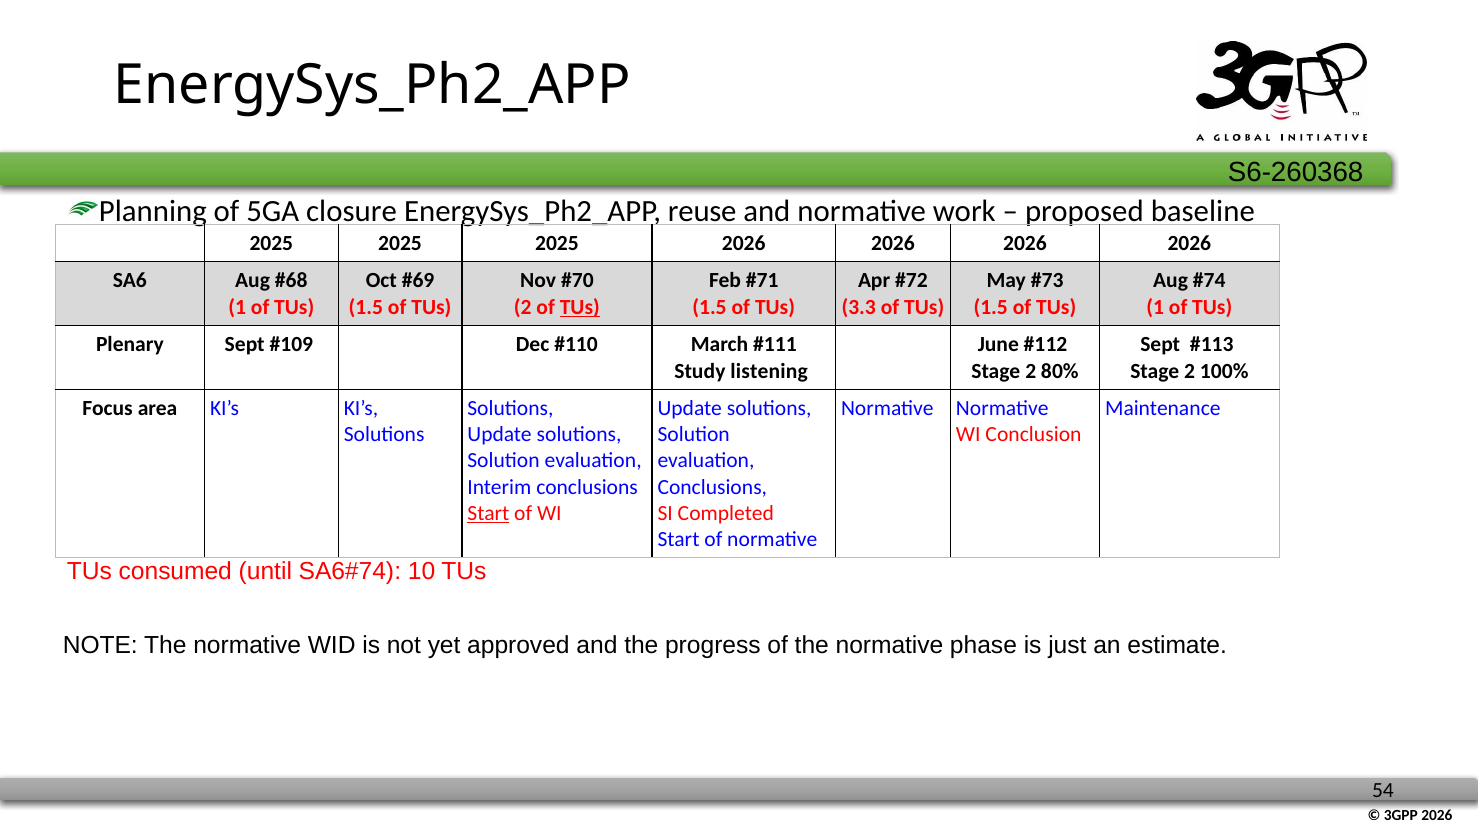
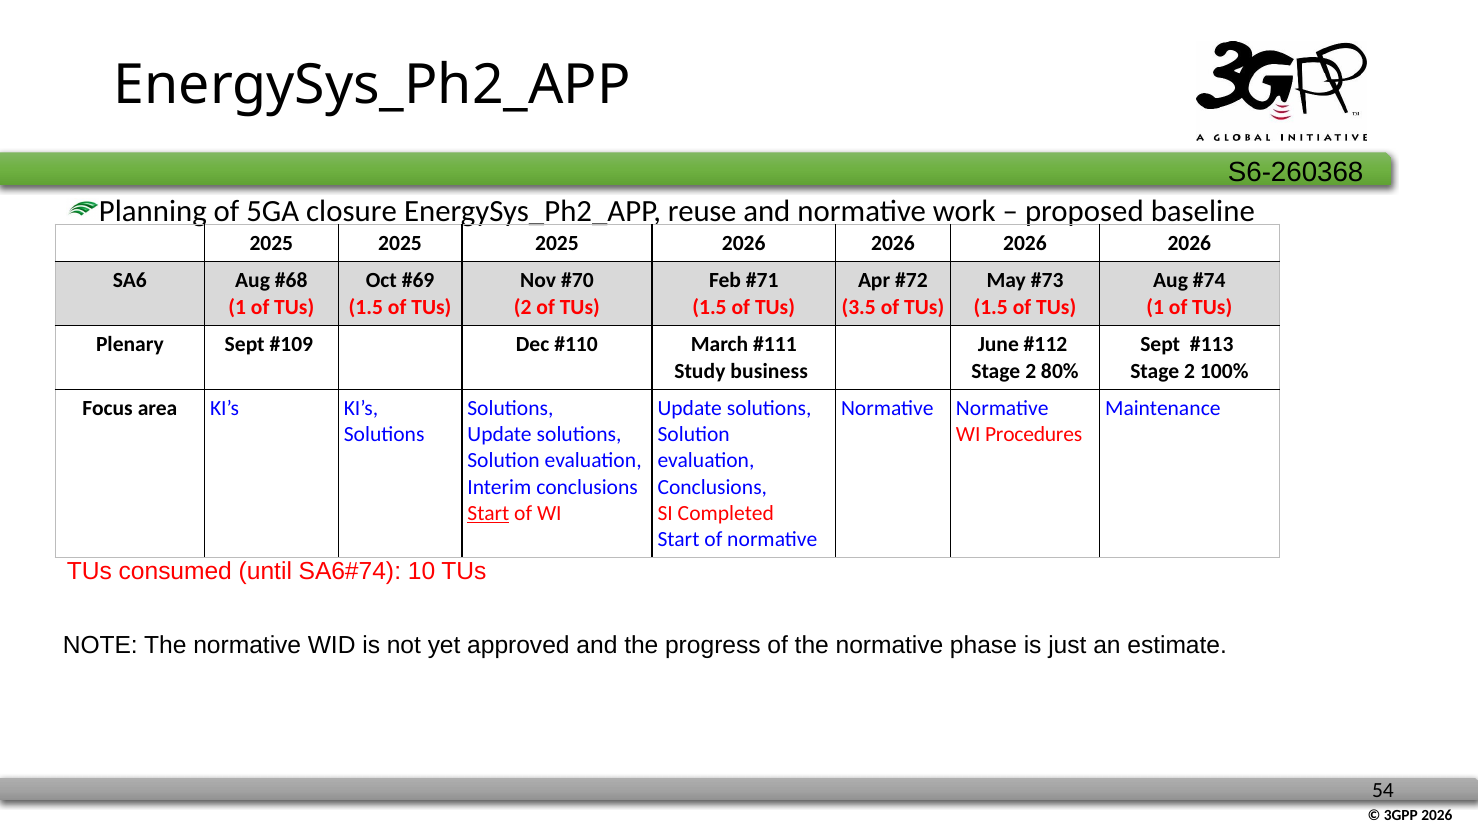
TUs underline: present -> none (580, 307)
3.3: 3.3 -> 3.5 (859, 307)
listening: listening -> business (769, 371)
Conclusion: Conclusion -> Procedures (1034, 434)
